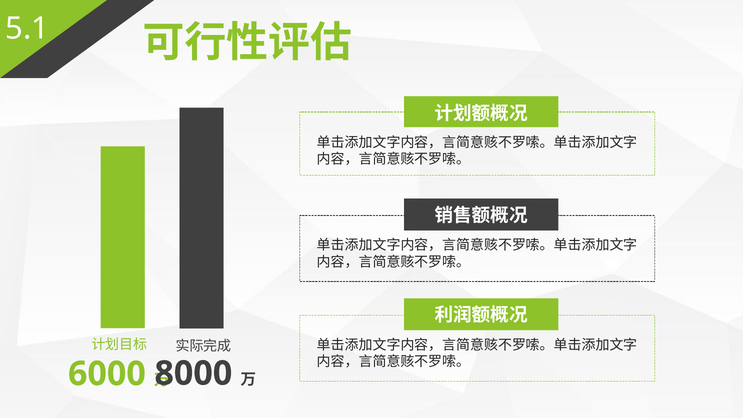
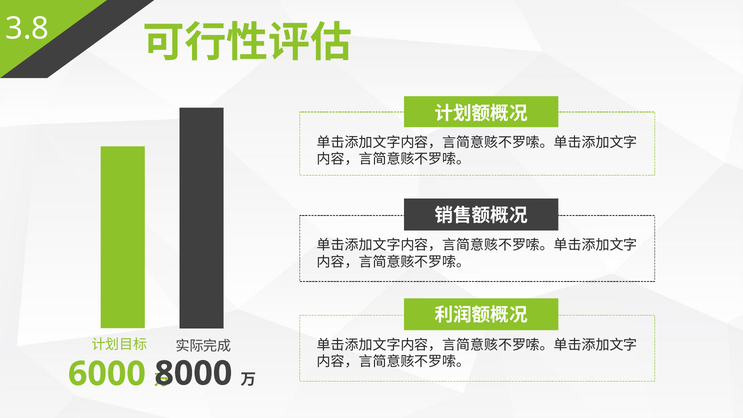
5.1: 5.1 -> 3.8 (27, 28)
